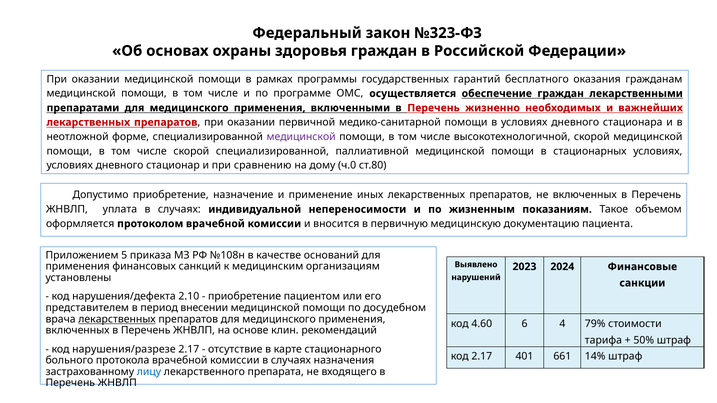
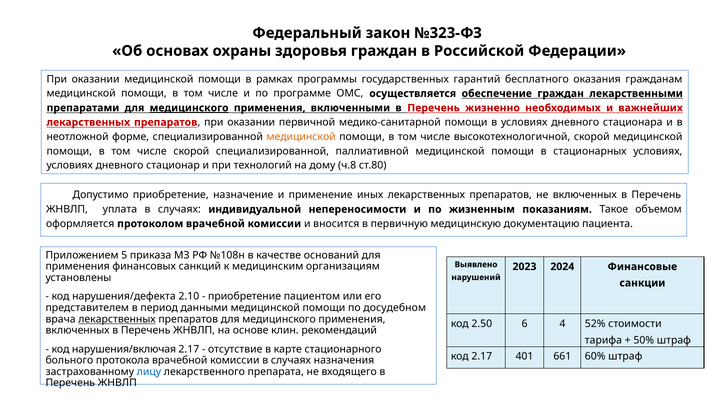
медицинского underline: none -> present (189, 108)
медицинской colour: purple -> orange (301, 137)
сравнению: сравнению -> технологий (263, 166)
ч.0: ч.0 -> ч.8 (347, 166)
внесении: внесении -> данными (204, 308)
4.60: 4.60 -> 2.50 (482, 324)
79%: 79% -> 52% (595, 324)
нарушения/разрезе: нарушения/разрезе -> нарушения/включая (124, 349)
14%: 14% -> 60% (595, 357)
